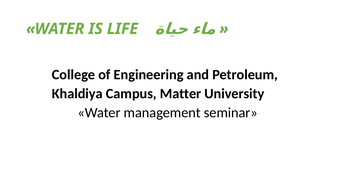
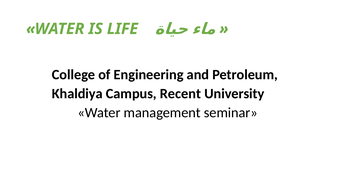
Matter: Matter -> Recent (180, 94)
